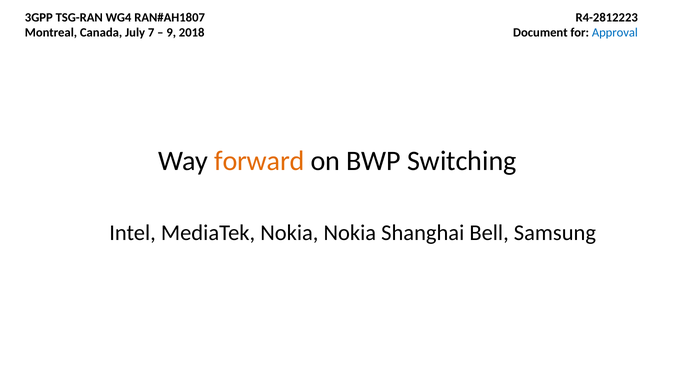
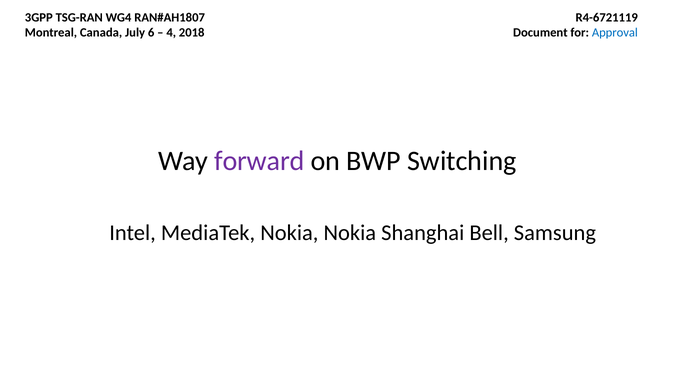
R4-2812223: R4-2812223 -> R4-6721119 (607, 17)
7: 7 -> 6 (151, 33)
9: 9 -> 4 (171, 33)
forward colour: orange -> purple (259, 161)
